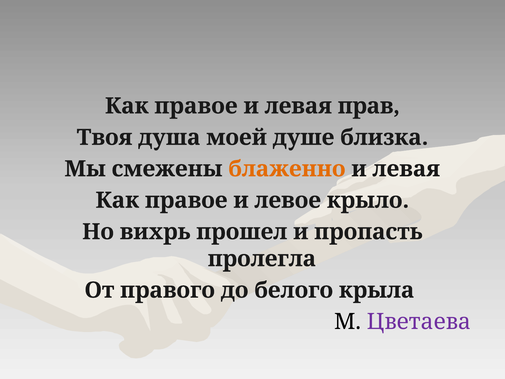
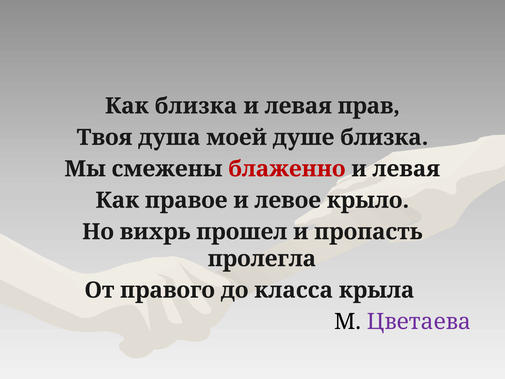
правое: правое -> близка (196, 106)
блаженно colour: orange -> red (287, 169)
белого: белого -> класса (294, 290)
